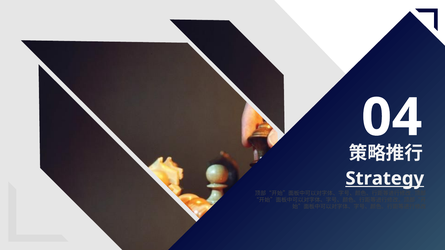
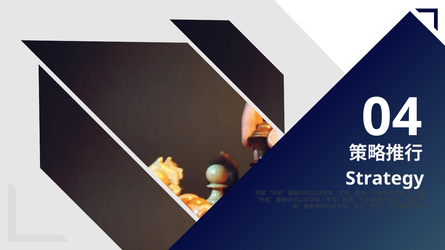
Strategy underline: present -> none (385, 179)
